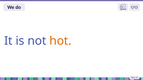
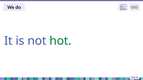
hot colour: orange -> green (60, 41)
